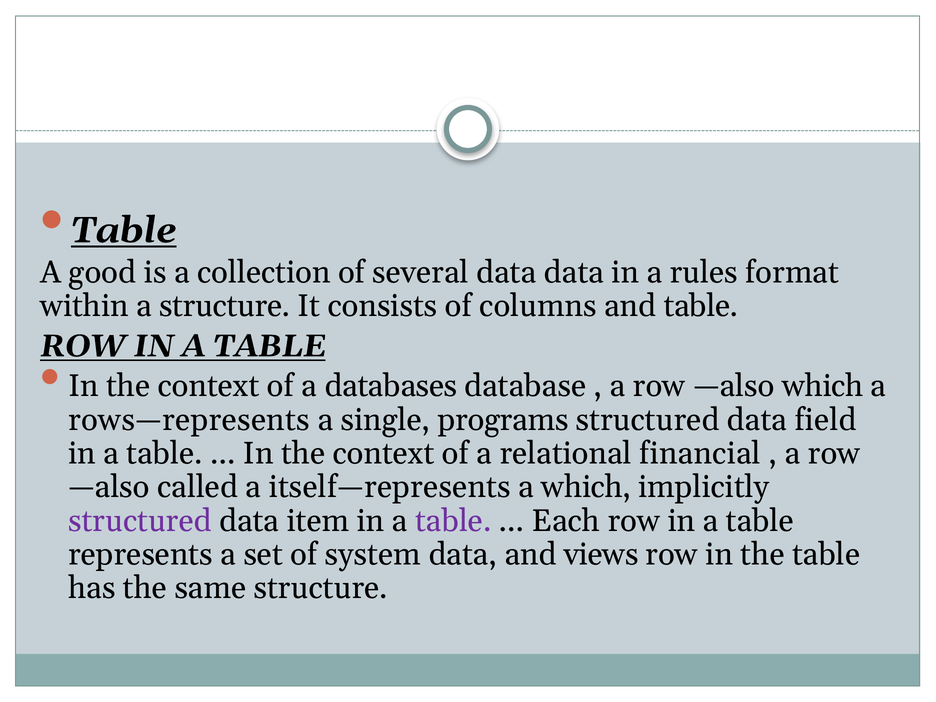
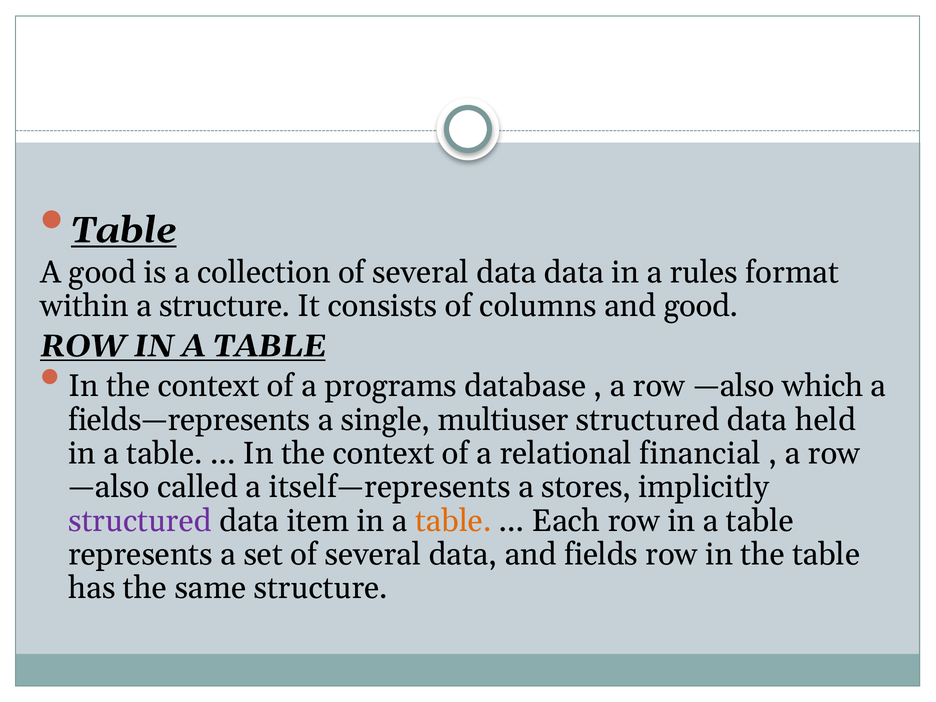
and table: table -> good (701, 306)
databases: databases -> programs (391, 386)
rows—represents: rows—represents -> fields—represents (189, 420)
programs: programs -> multiuser (503, 420)
field: field -> held (826, 420)
a which: which -> stores (586, 487)
table colour: purple -> orange (453, 521)
set of system: system -> several (373, 554)
views: views -> fields (601, 554)
